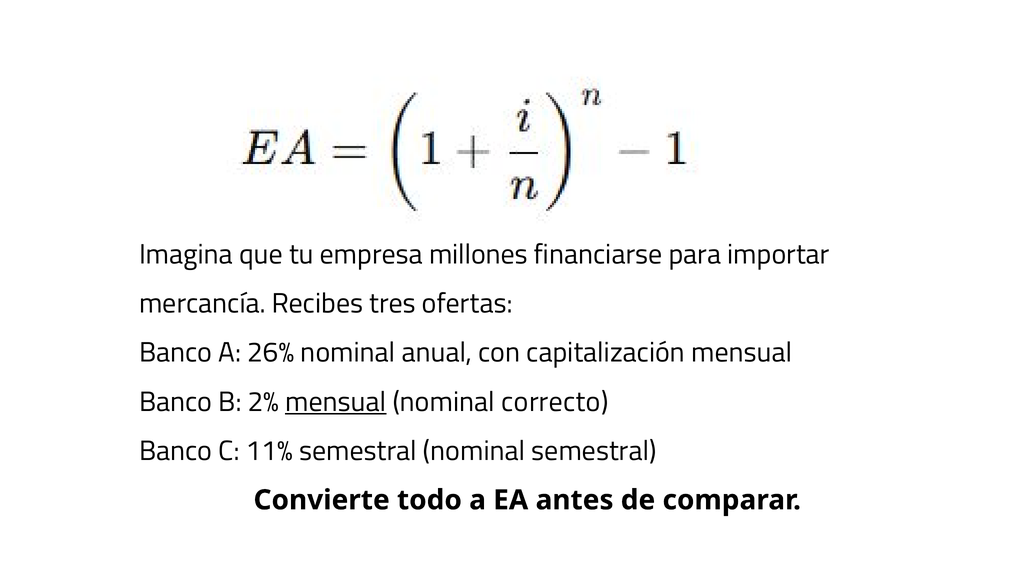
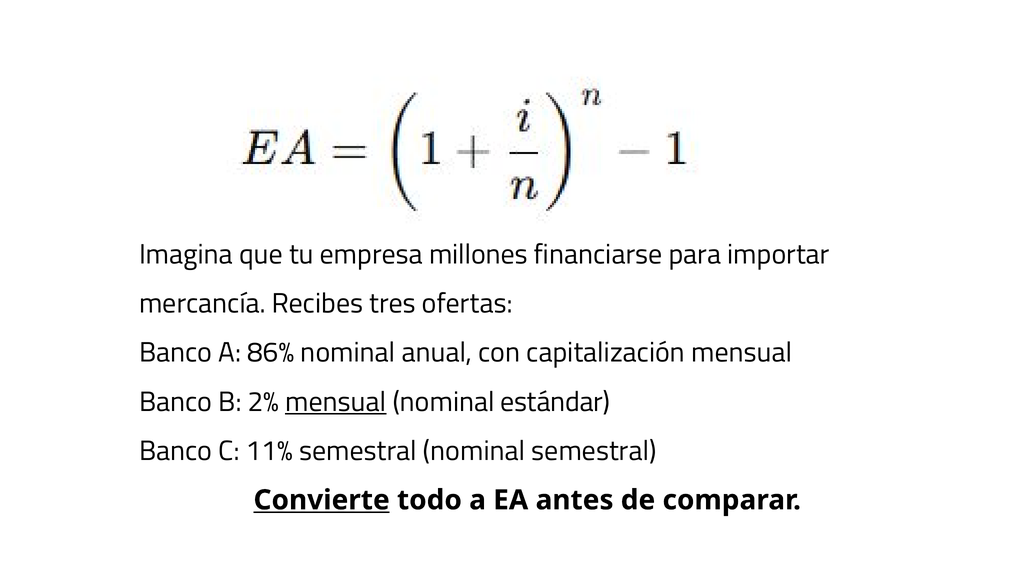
26%: 26% -> 86% (271, 352)
correcto: correcto -> estándar (555, 402)
Convierte underline: none -> present (322, 500)
